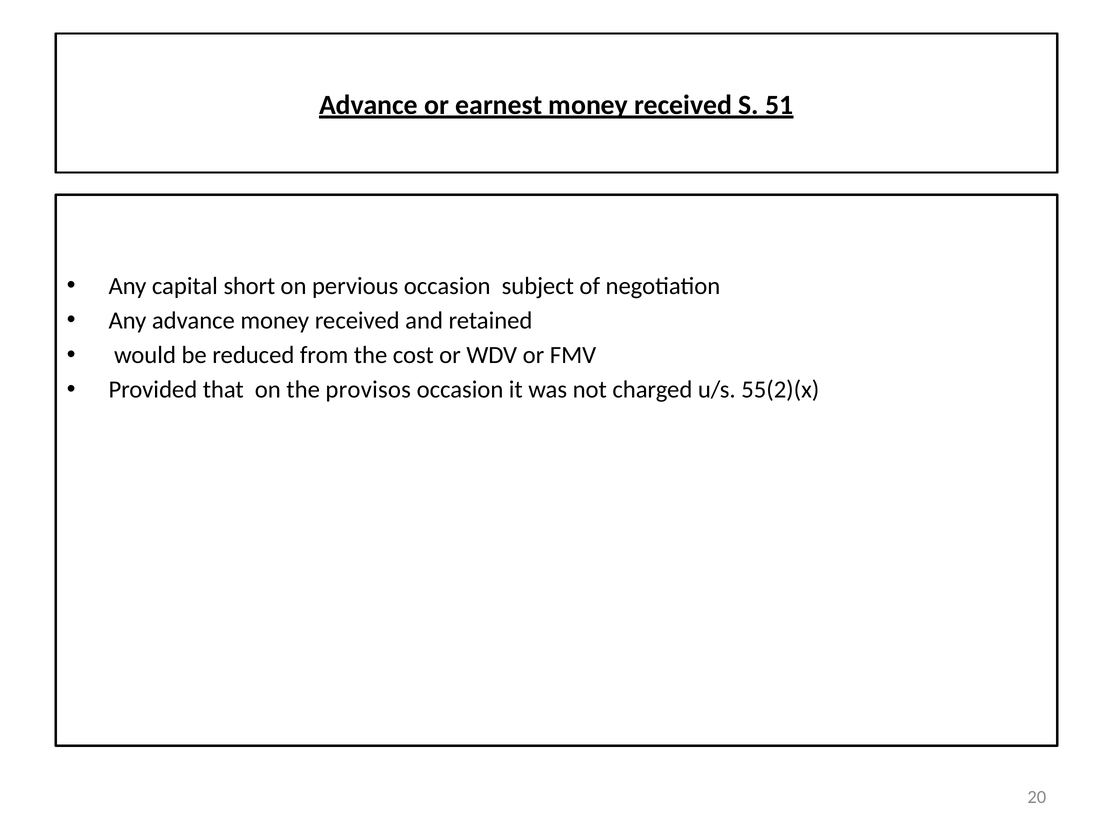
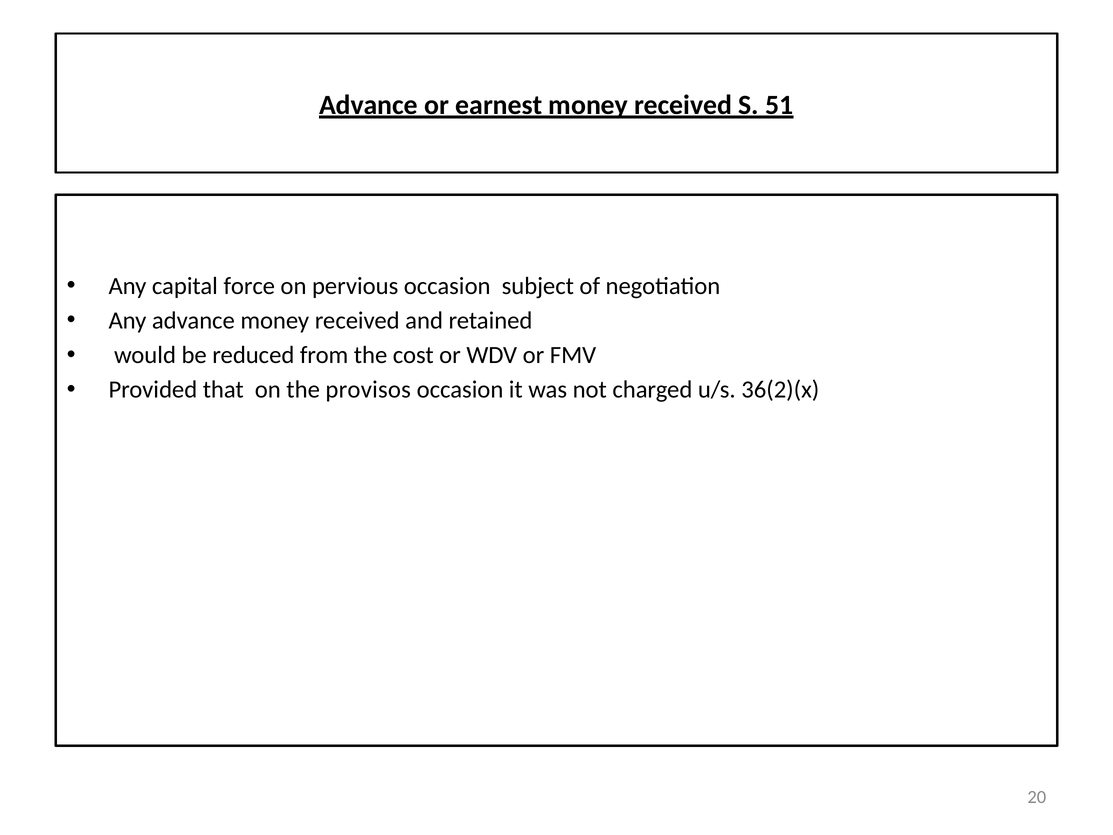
short: short -> force (249, 286)
55(2)(x: 55(2)(x -> 36(2)(x (780, 390)
